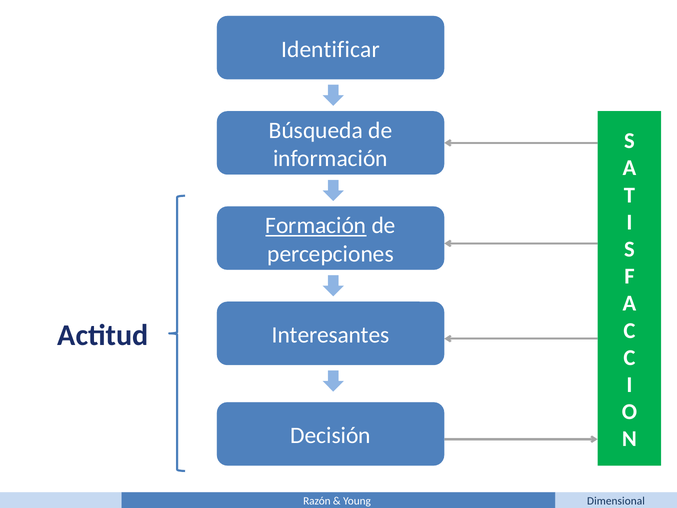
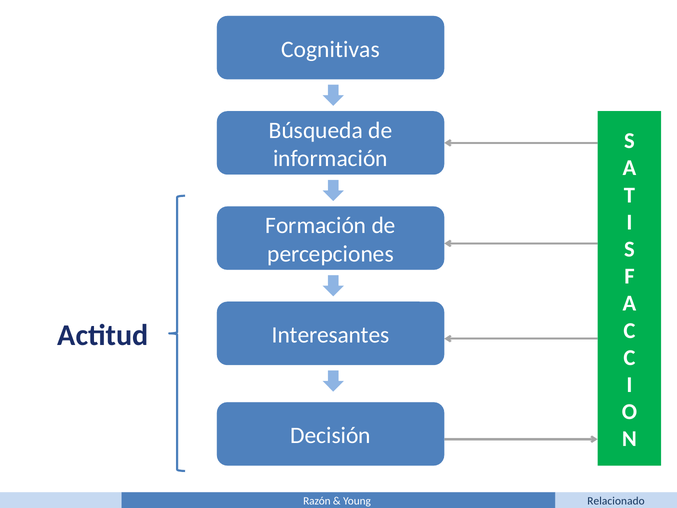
Identificar: Identificar -> Cognitivas (330, 49)
Formación underline: present -> none (316, 226)
Dimensional: Dimensional -> Relacionado (616, 501)
